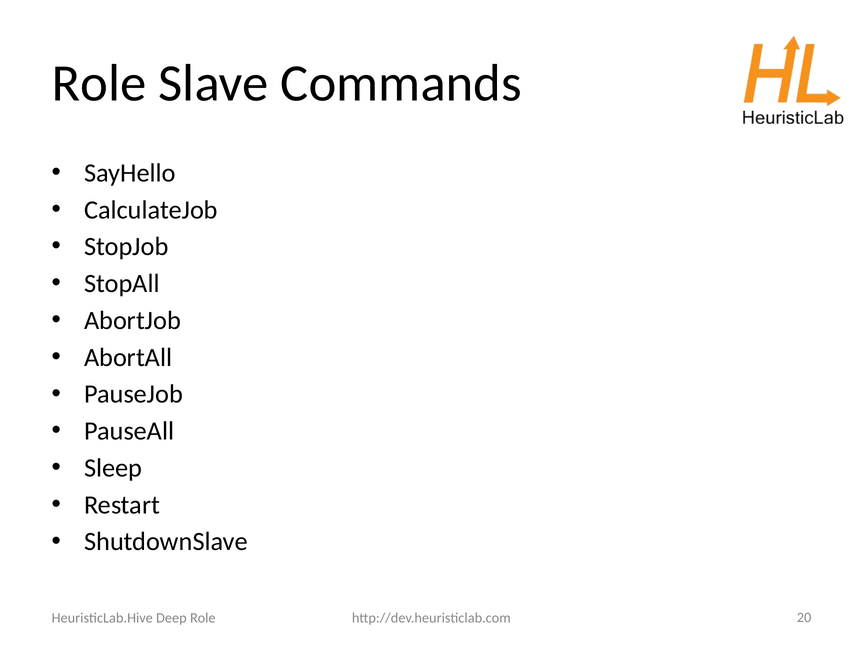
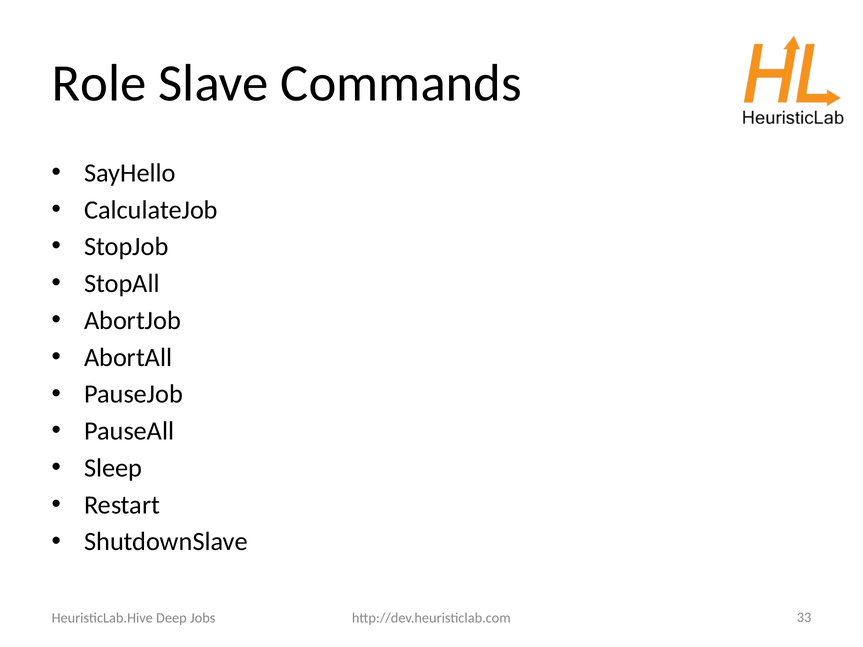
Deep Role: Role -> Jobs (203, 618)
20: 20 -> 33 (804, 618)
